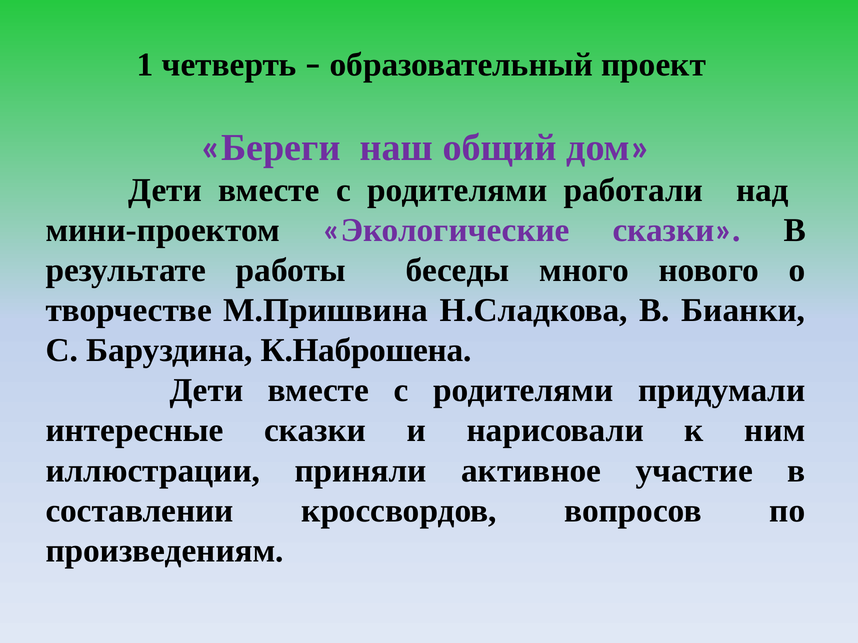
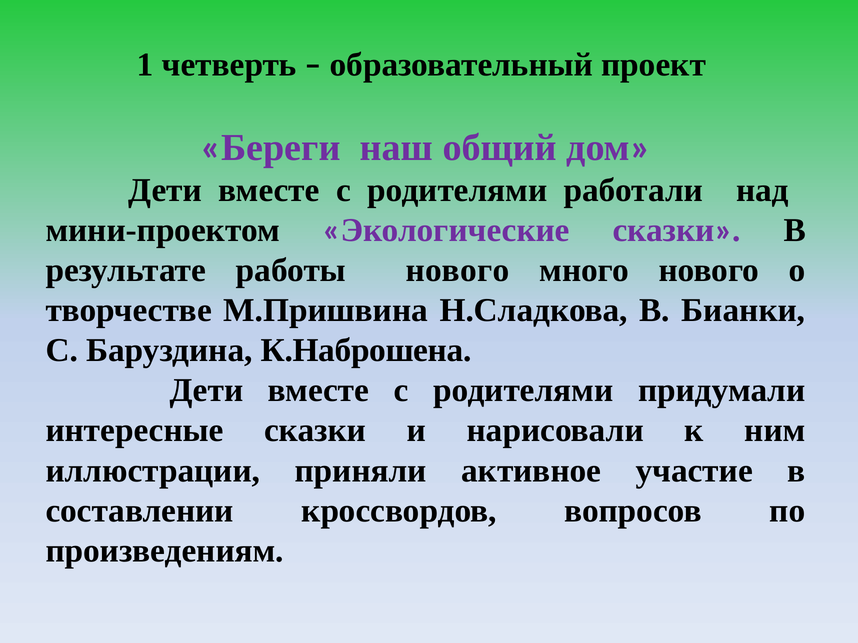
работы беседы: беседы -> нового (457, 271)
